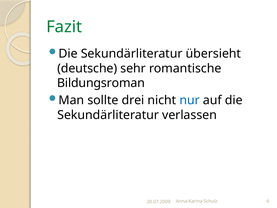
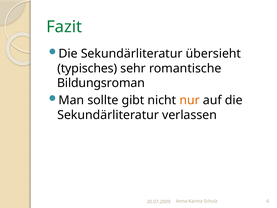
deutsche: deutsche -> typisches (87, 68)
drei: drei -> gibt (133, 100)
nur colour: blue -> orange (190, 100)
